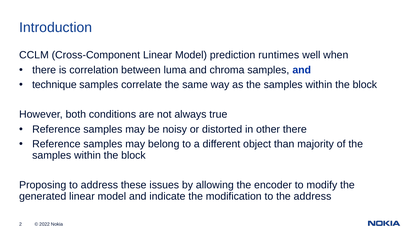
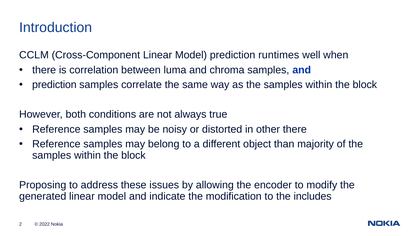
technique: technique -> prediction (54, 85)
the address: address -> includes (313, 196)
